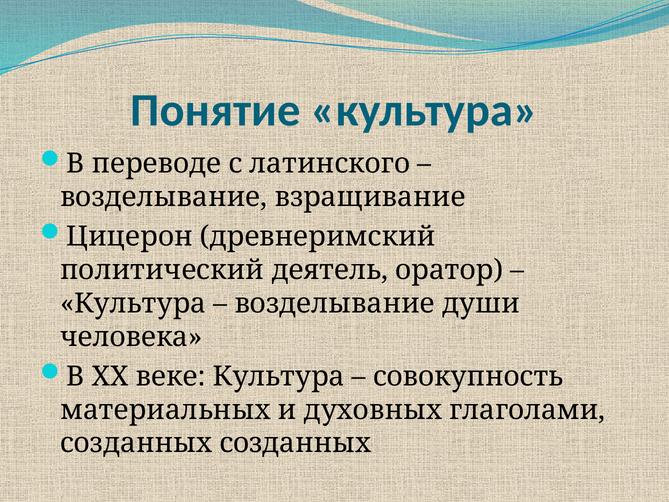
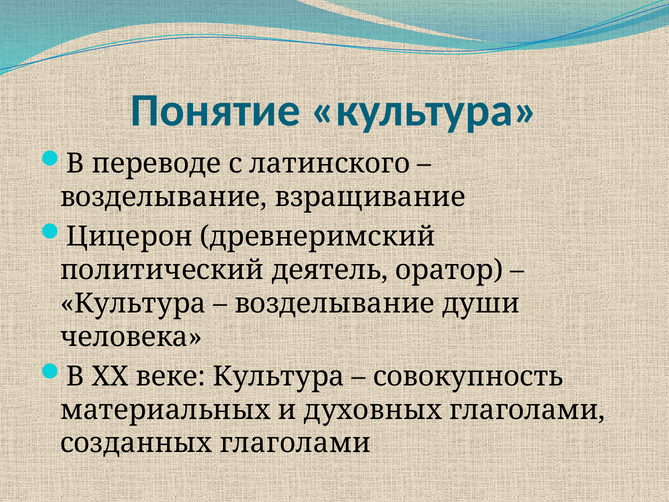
созданных созданных: созданных -> глаголами (295, 443)
